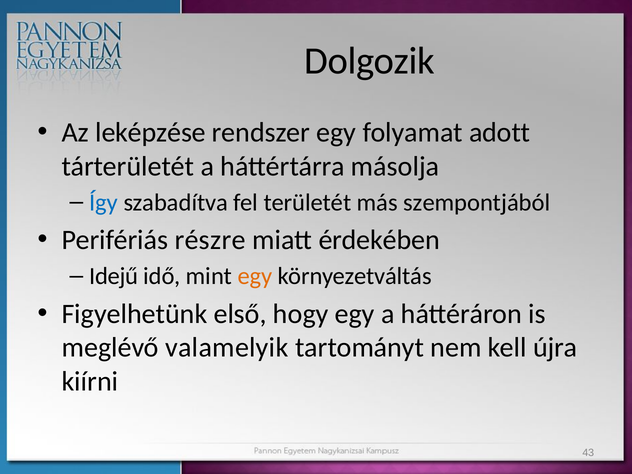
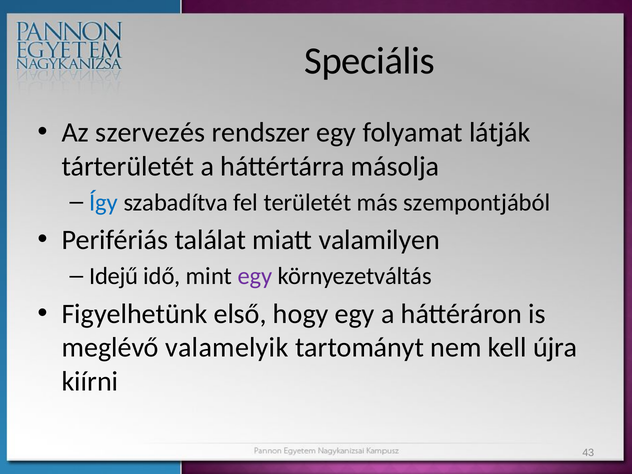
Dolgozik: Dolgozik -> Speciális (369, 61)
leképzése: leképzése -> szervezés (150, 133)
adott: adott -> látják (500, 133)
részre: részre -> találat (210, 240)
érdekében: érdekében -> valamilyen (379, 240)
egy colour: orange -> purple (255, 276)
